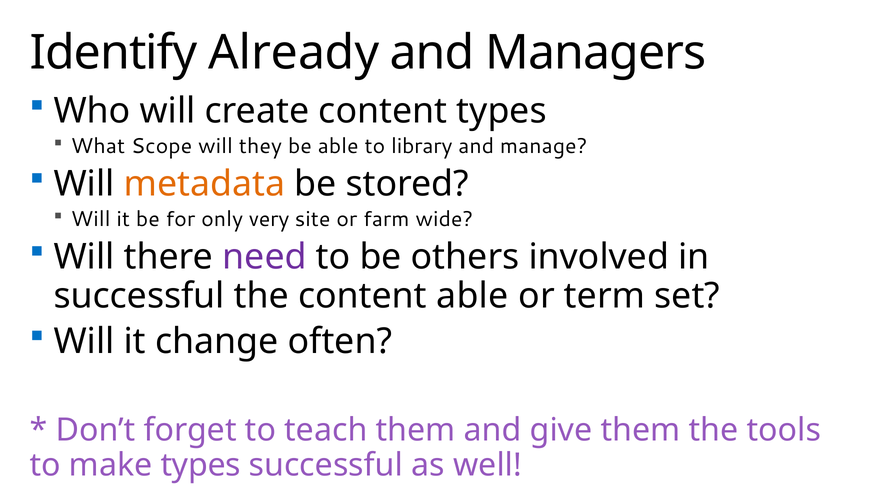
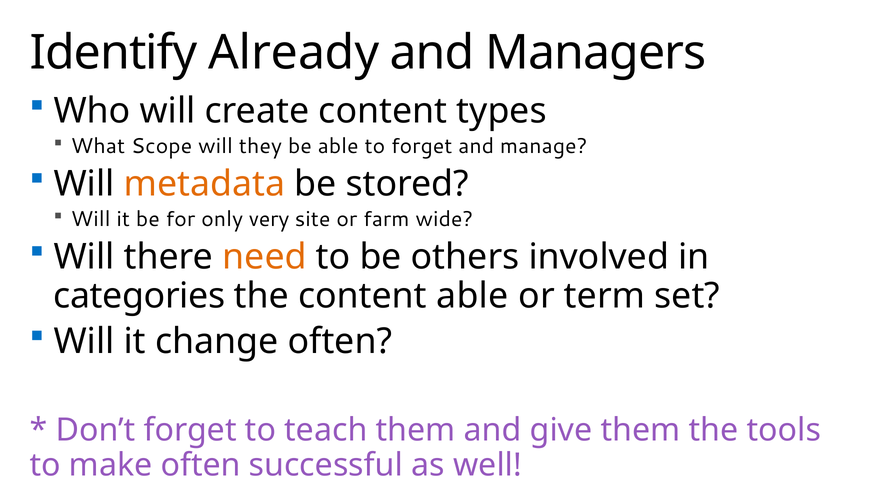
to library: library -> forget (422, 146)
need colour: purple -> orange (264, 257)
successful: successful -> categories (139, 296)
make types: types -> often (201, 465)
